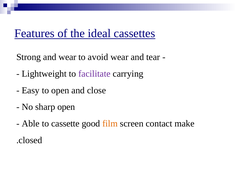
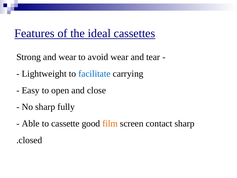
facilitate colour: purple -> blue (94, 74)
sharp open: open -> fully (66, 107)
contact make: make -> sharp (185, 123)
